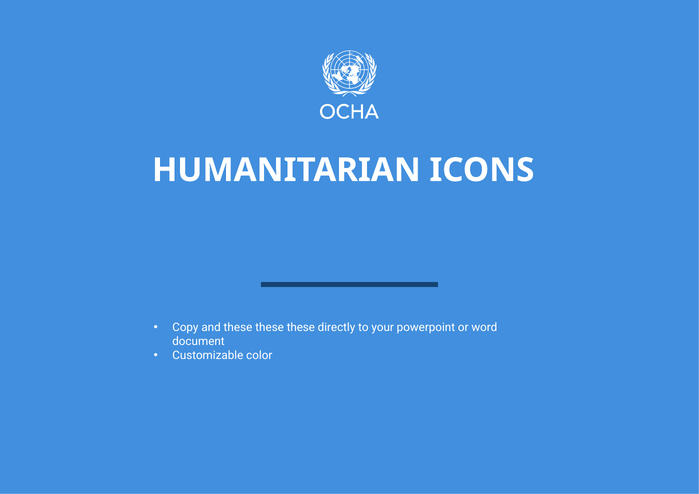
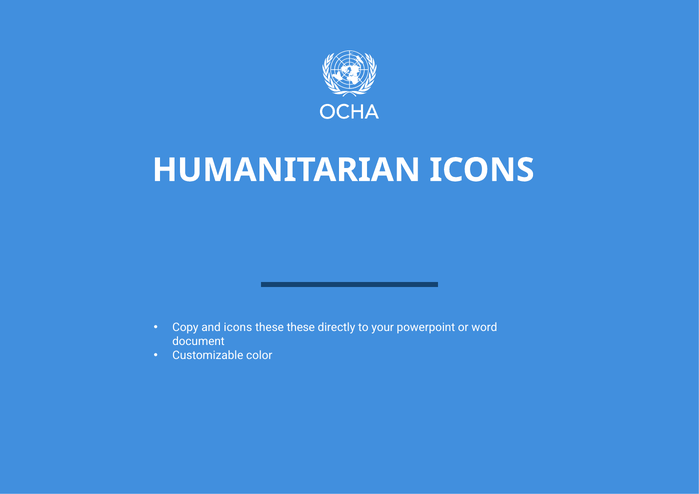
and these: these -> icons (238, 328)
